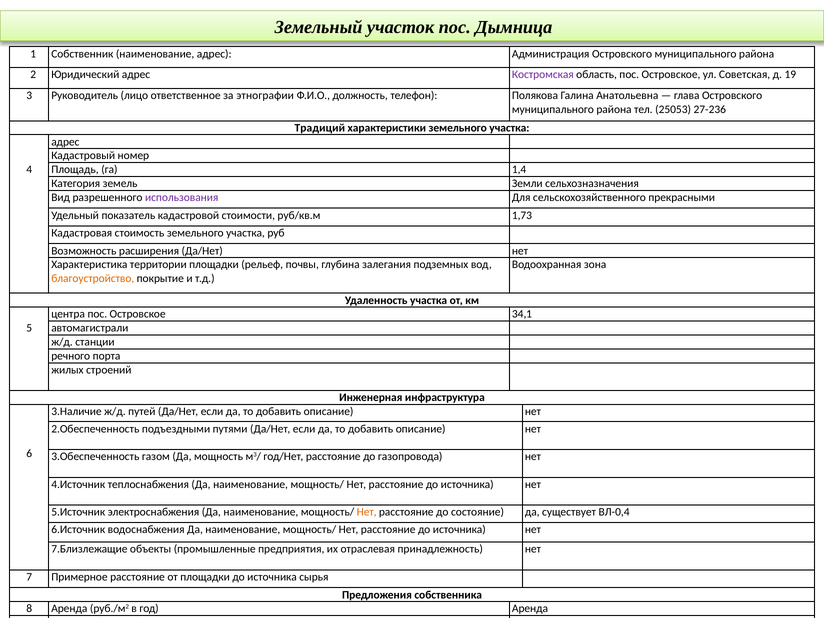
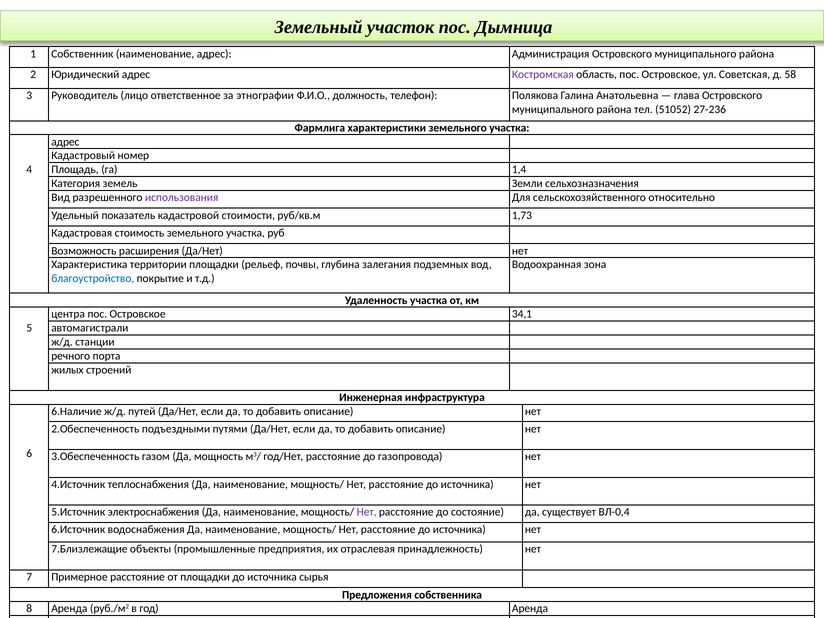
19: 19 -> 58 (790, 75)
25053: 25053 -> 51052 (673, 109)
Традиций: Традиций -> Фармлига (320, 128)
прекрасными: прекрасными -> относительно (682, 197)
благоустройство colour: orange -> blue (93, 279)
3.Наличие: 3.Наличие -> 6.Наличие (76, 412)
Нет colour: orange -> purple (367, 512)
